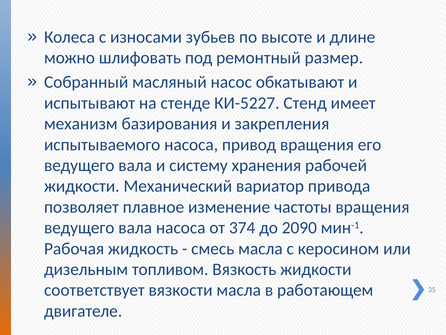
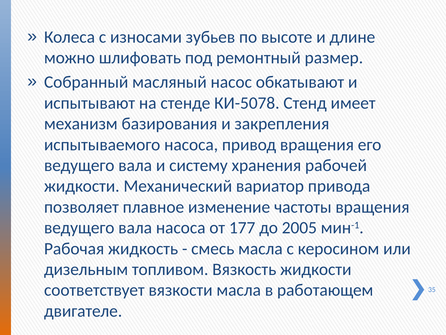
КИ-5227: КИ-5227 -> КИ-5078 (247, 103)
374: 374 -> 177 (242, 227)
2090: 2090 -> 2005 (299, 227)
